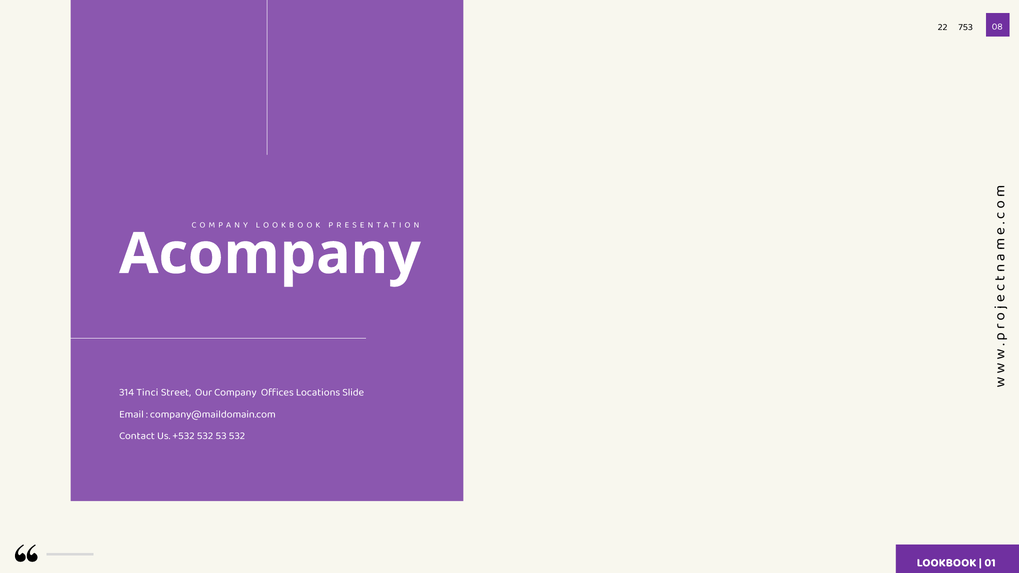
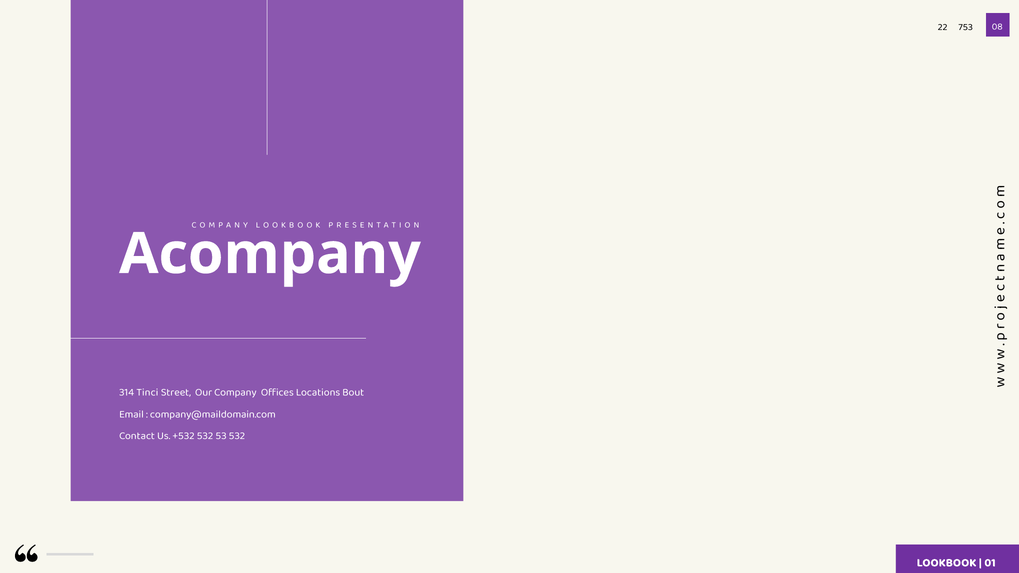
Slide: Slide -> Bout (353, 393)
